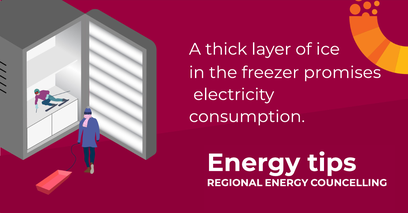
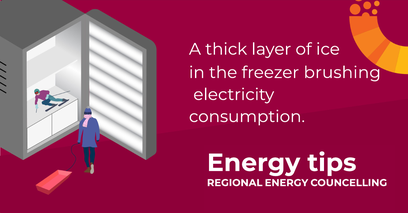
promises: promises -> brushing (342, 73)
